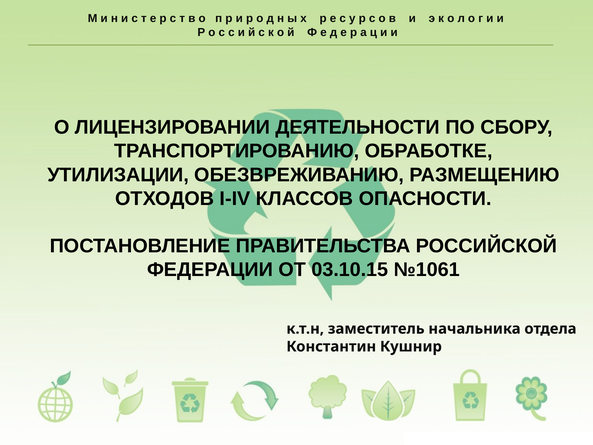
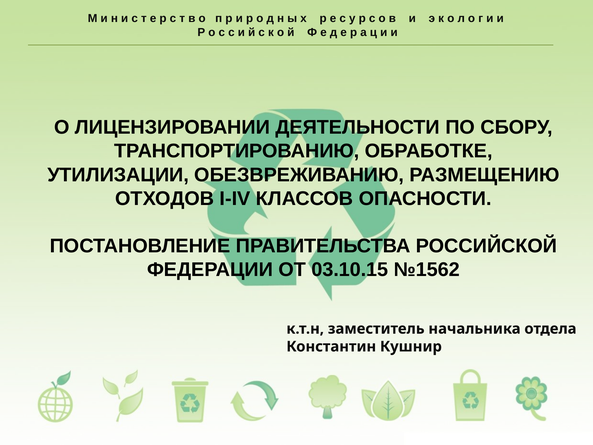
№1061: №1061 -> №1562 (427, 270)
